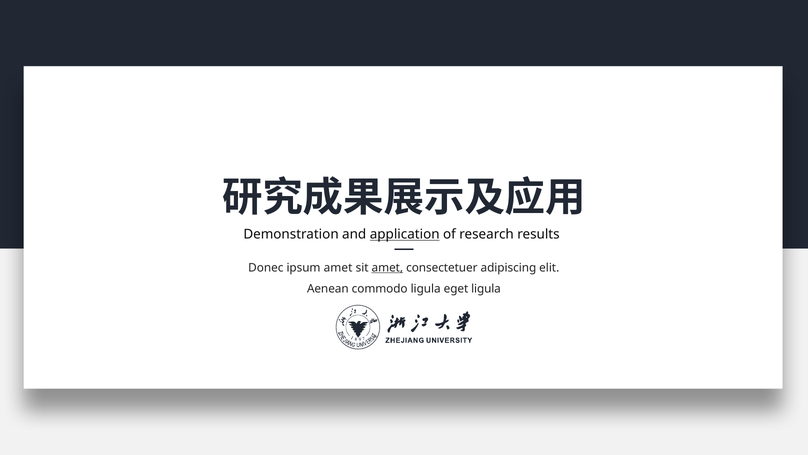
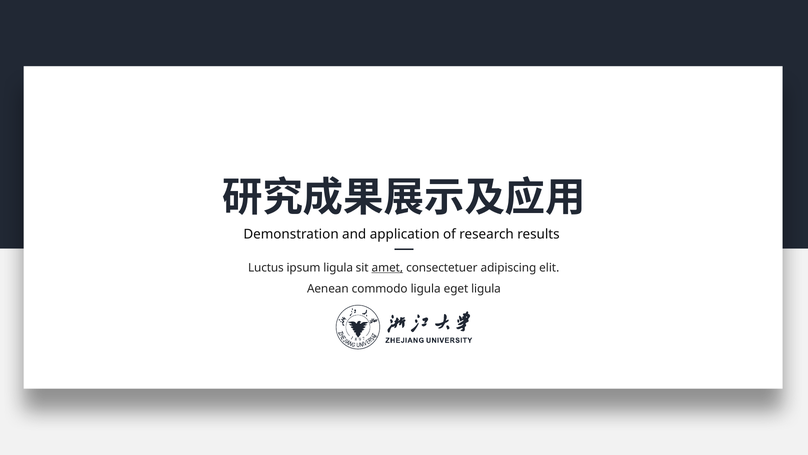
application underline: present -> none (405, 234)
Donec: Donec -> Luctus (266, 267)
ipsum amet: amet -> ligula (338, 267)
